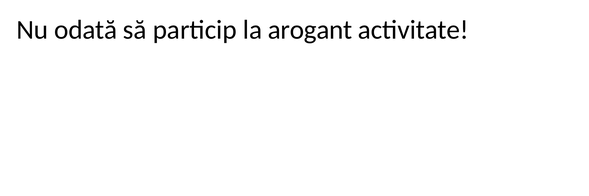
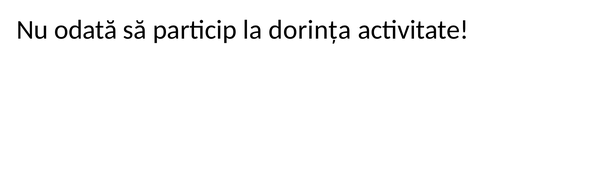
arogant: arogant -> dorința (310, 30)
